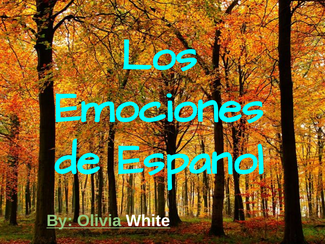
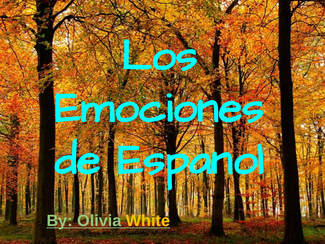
White colour: white -> yellow (148, 220)
